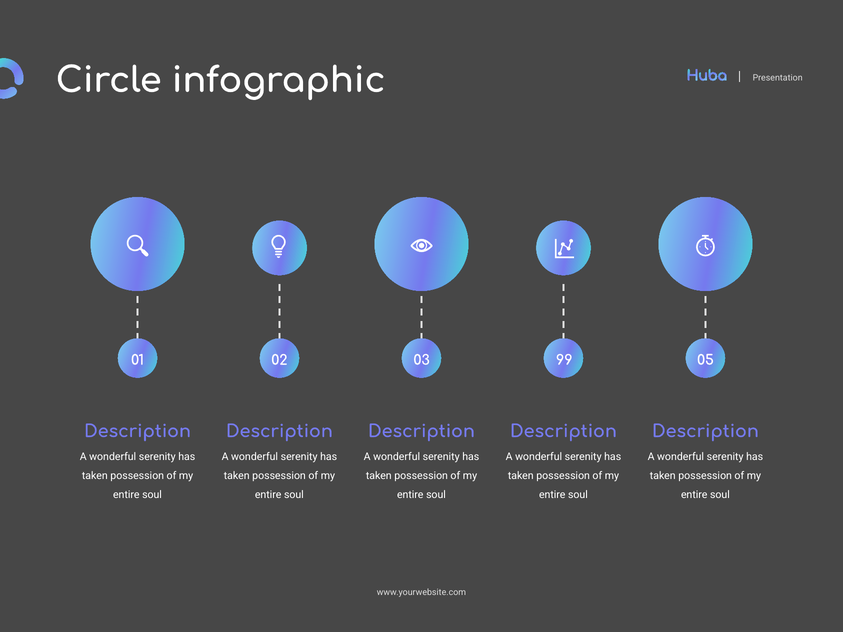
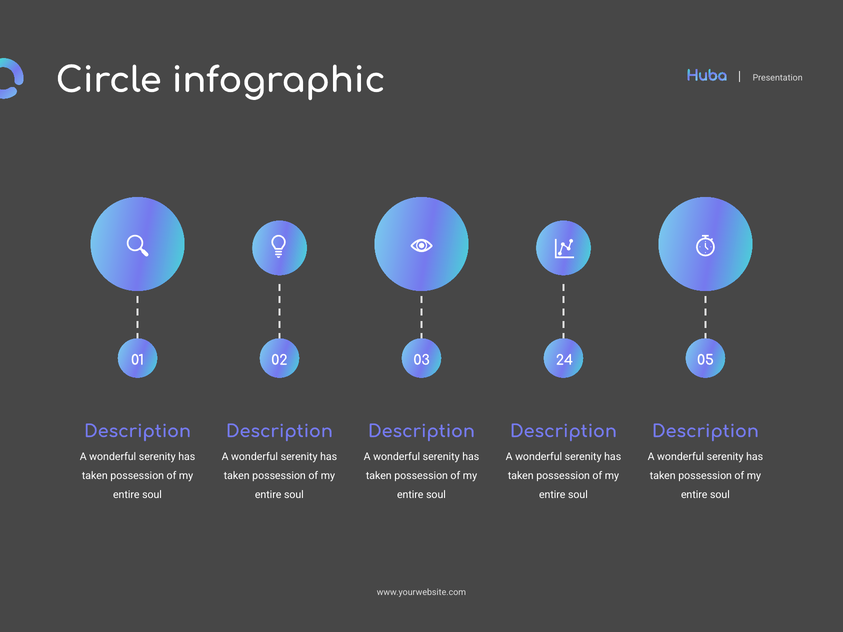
99: 99 -> 24 (564, 360)
